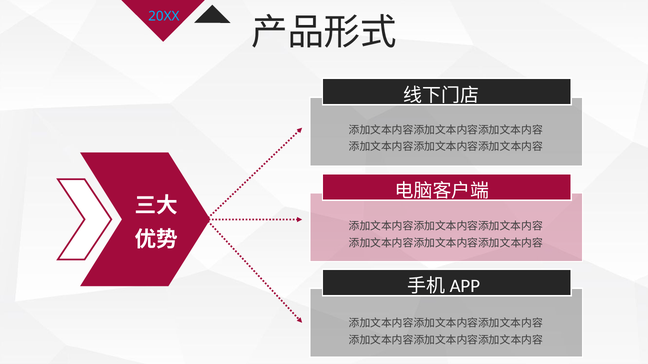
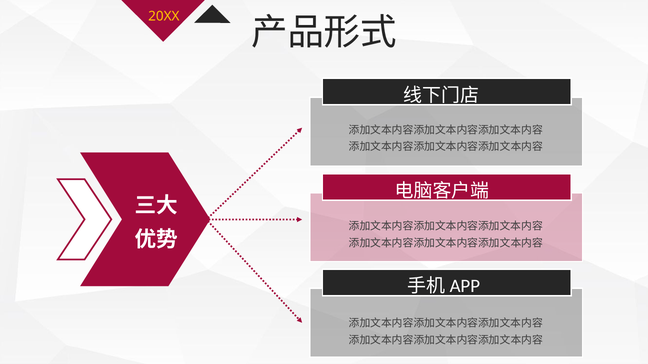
20XX colour: light blue -> yellow (164, 16)
